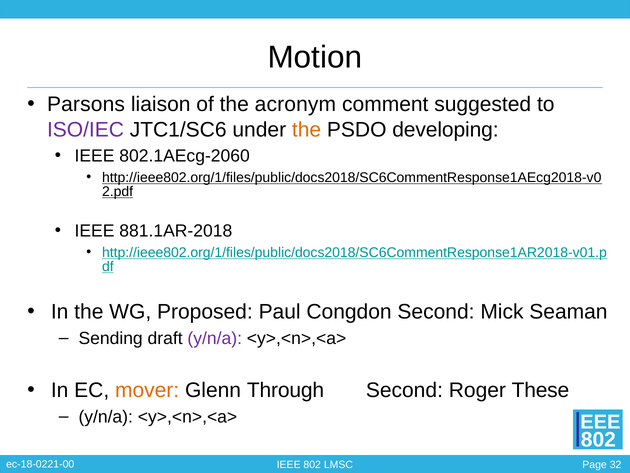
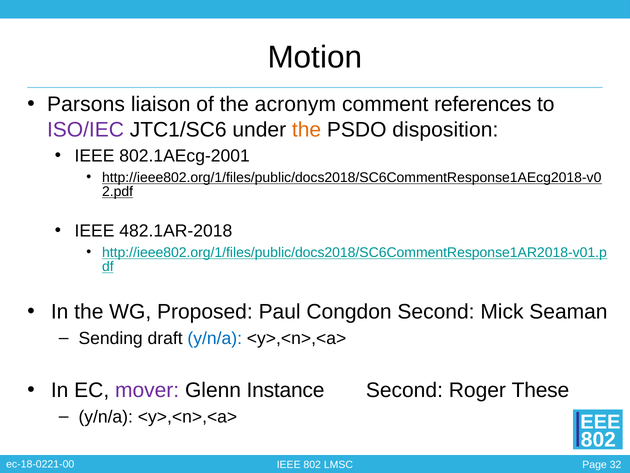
suggested: suggested -> references (483, 104)
developing: developing -> disposition (445, 130)
802.1AEcg-2060: 802.1AEcg-2060 -> 802.1AEcg-2001 (185, 156)
881.1AR-2018: 881.1AR-2018 -> 482.1AR-2018 (176, 231)
y/n/a colour: purple -> blue (215, 338)
mover colour: orange -> purple (147, 390)
Through: Through -> Instance (286, 390)
